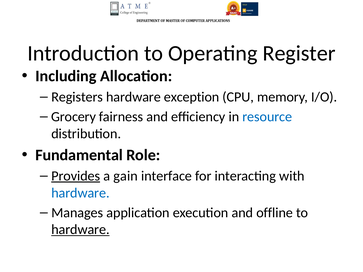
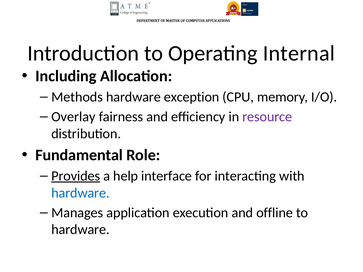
Register: Register -> Internal (299, 53)
Registers: Registers -> Methods (77, 97)
Grocery: Grocery -> Overlay (73, 117)
resource colour: blue -> purple (267, 117)
gain: gain -> help (126, 176)
hardware underline: present -> none (80, 230)
